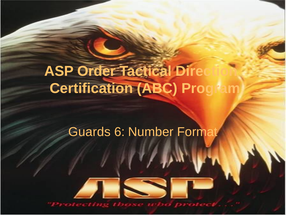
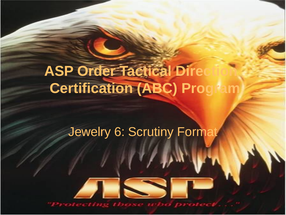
Guards: Guards -> Jewelry (90, 131)
Number: Number -> Scrutiny (151, 131)
